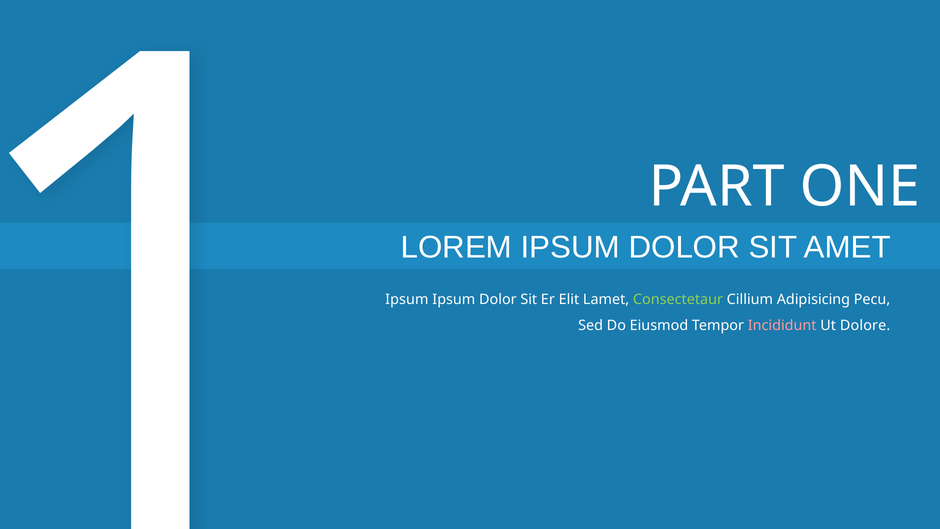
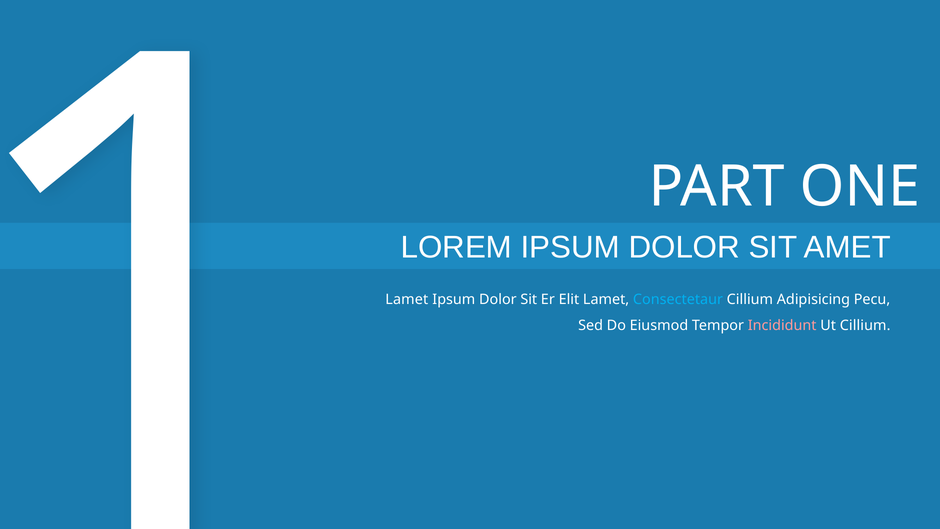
Ipsum: Ipsum -> Lamet (407, 300)
Consectetaur colour: light green -> light blue (678, 300)
Ut Dolore: Dolore -> Cillium (865, 325)
